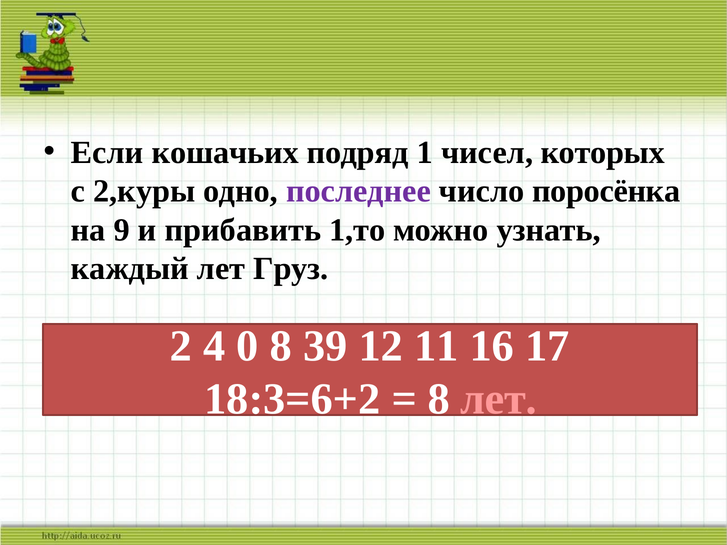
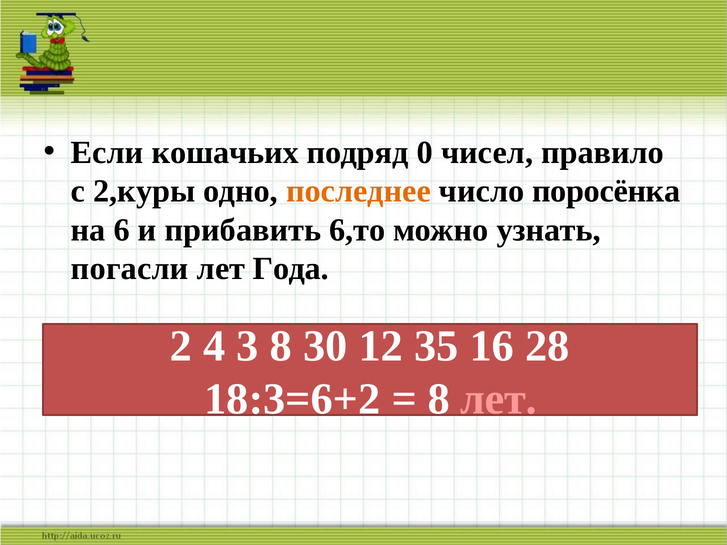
1: 1 -> 0 (425, 153)
которых: которых -> правило (603, 153)
последнее colour: purple -> orange (358, 191)
9: 9 -> 6 (122, 230)
1,то: 1,то -> 6,то (357, 230)
каждый: каждый -> погасли (130, 269)
Груз: Груз -> Года (291, 269)
0: 0 -> 3 (248, 346)
39: 39 -> 30 (325, 346)
11: 11 -> 35 (436, 346)
17: 17 -> 28 (547, 346)
